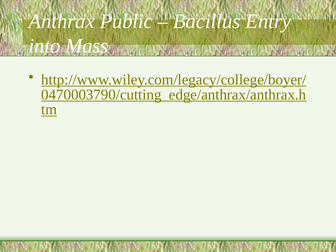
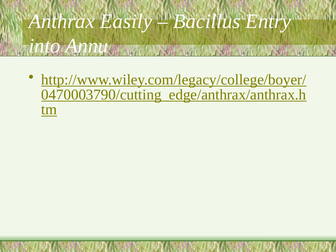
Public: Public -> Easily (126, 21)
Mass: Mass -> Annu (87, 46)
